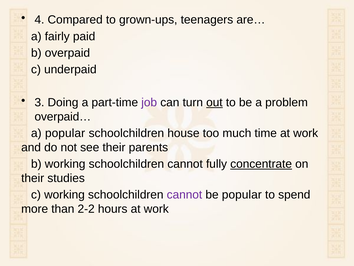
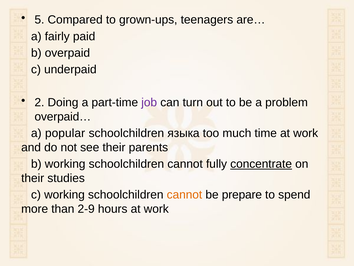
4: 4 -> 5 (39, 20)
3: 3 -> 2 (39, 102)
out underline: present -> none (214, 102)
house: house -> языка (183, 133)
cannot colour: purple -> orange (184, 194)
be popular: popular -> prepare (242, 194)
2-2: 2-2 -> 2-9 (86, 209)
